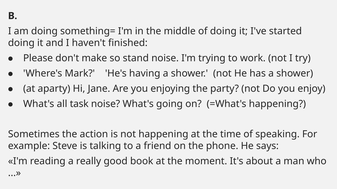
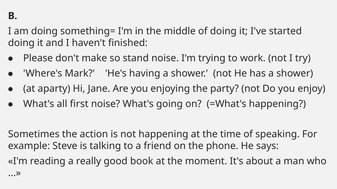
task: task -> first (79, 104)
